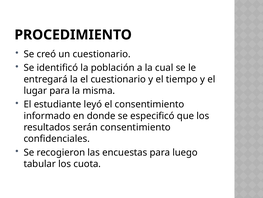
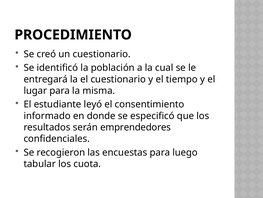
serán consentimiento: consentimiento -> emprendedores (136, 127)
